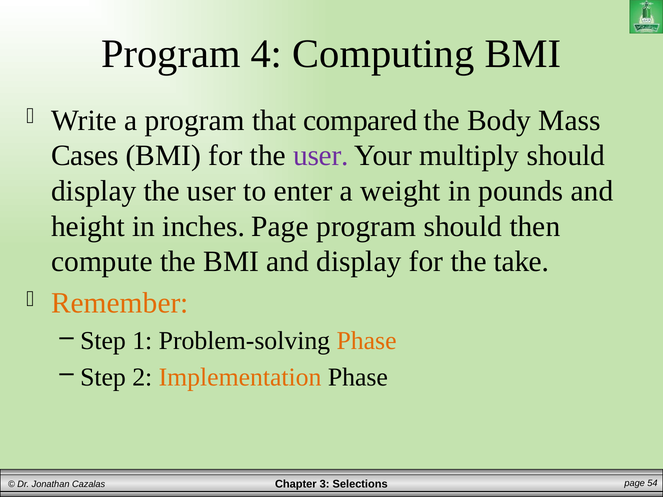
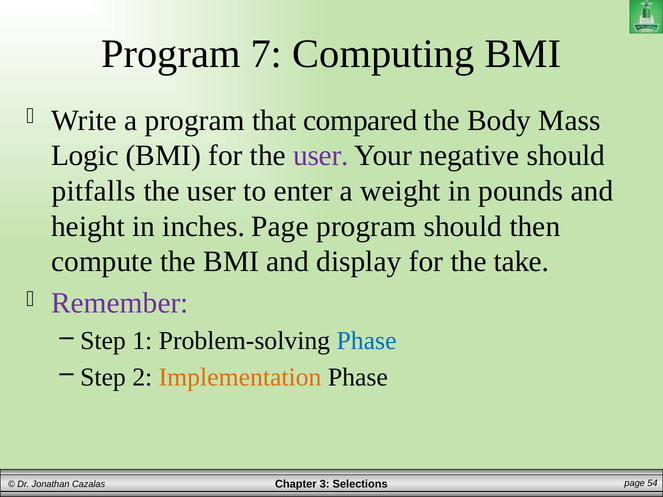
4: 4 -> 7 (266, 54)
Cases: Cases -> Logic (85, 156)
multiply: multiply -> negative (469, 156)
display: display -> pitfalls (94, 191)
Remember colour: orange -> purple (120, 303)
Phase colour: orange -> blue (367, 341)
